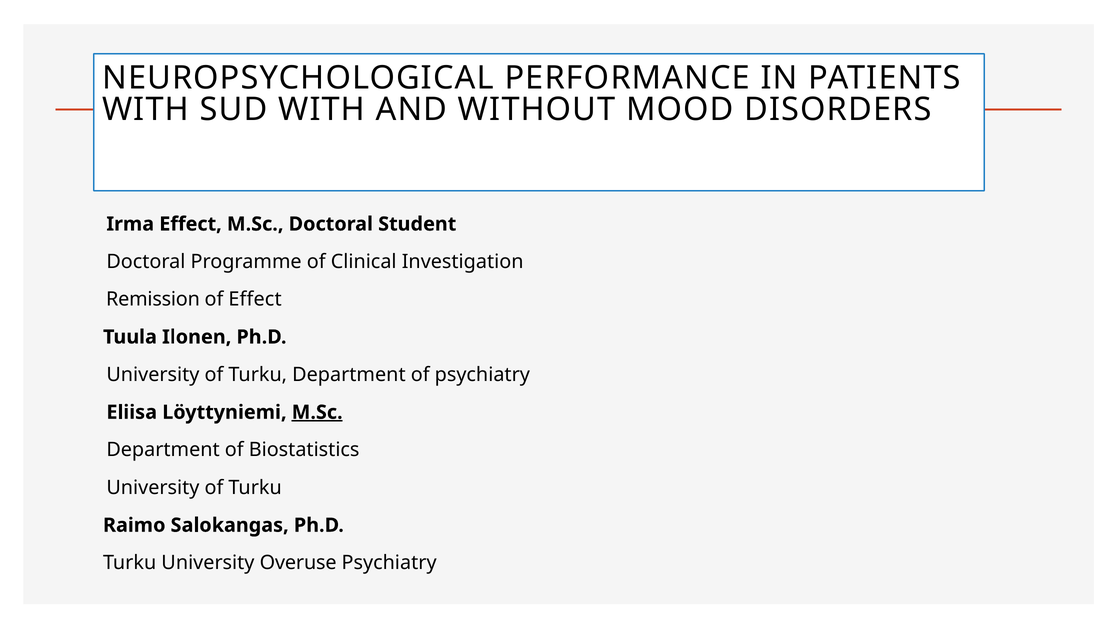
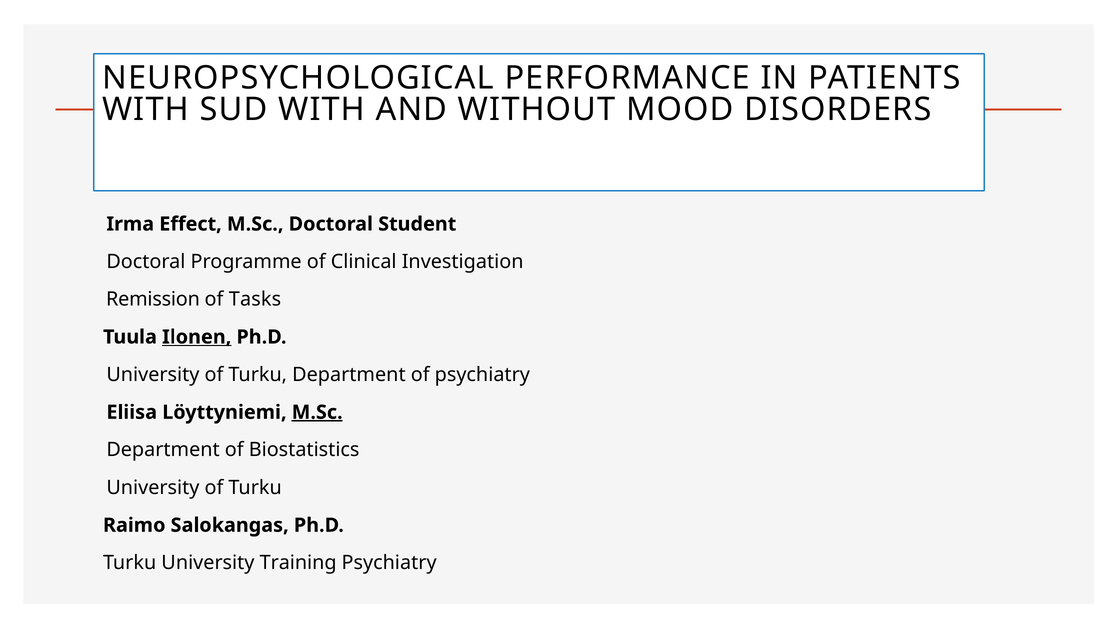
of Effect: Effect -> Tasks (255, 300)
Ilonen underline: none -> present (197, 337)
Overuse: Overuse -> Training (298, 563)
